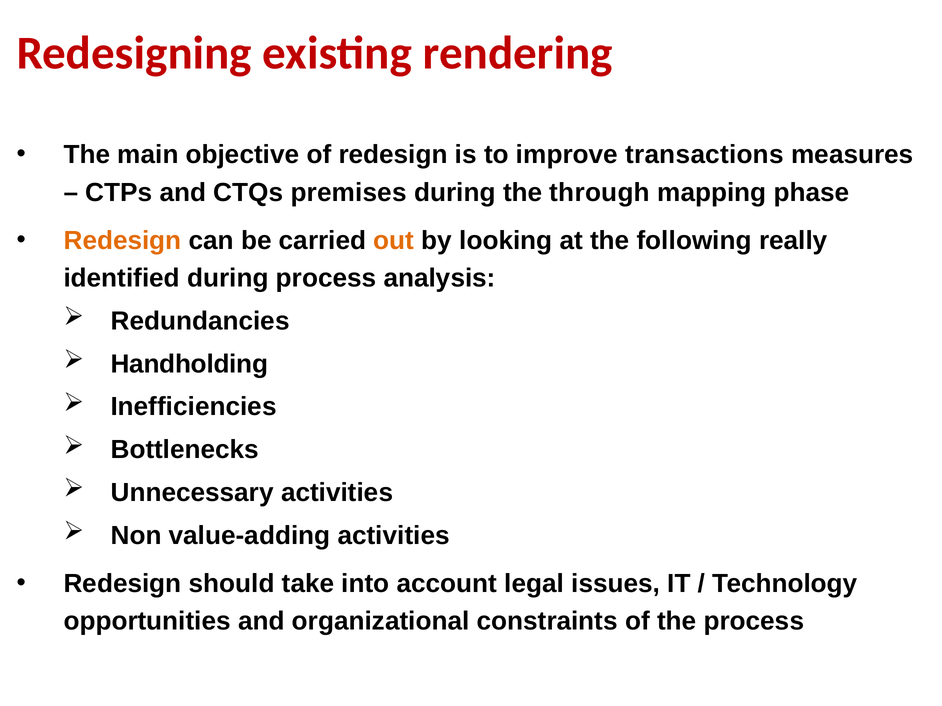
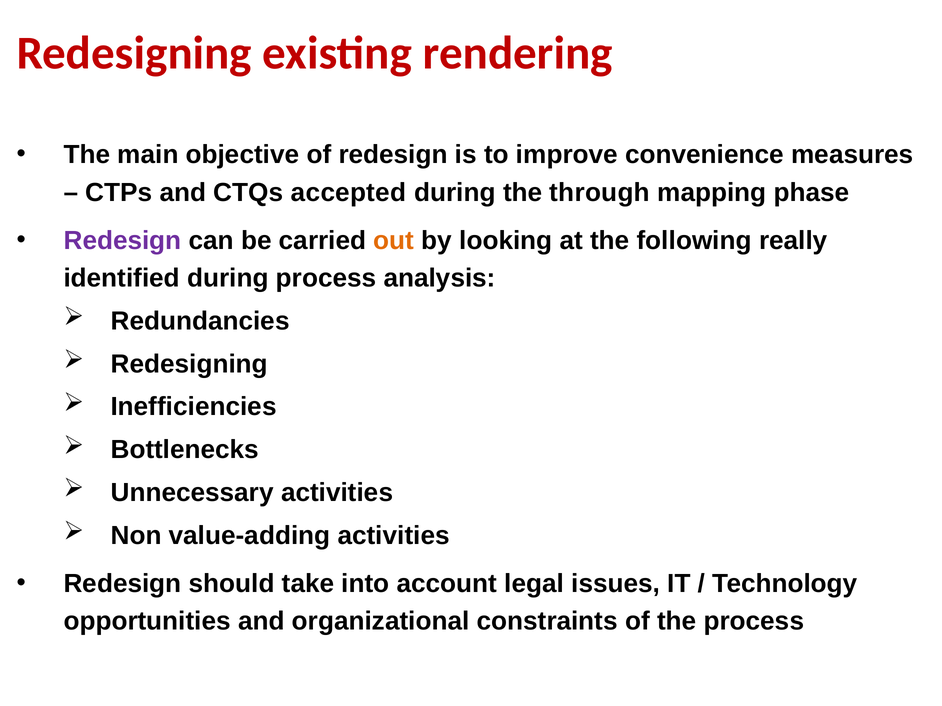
transactions: transactions -> convenience (705, 155)
premises: premises -> accepted (349, 193)
Redesign colour: orange -> purple (122, 241)
Handholding: Handholding -> Redesigning (189, 364)
